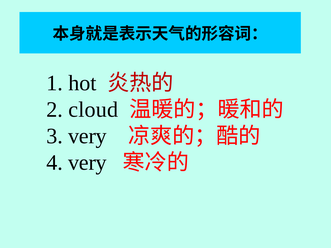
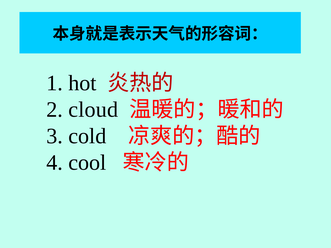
3 very: very -> cold (87, 136)
4 very: very -> cool (87, 163)
